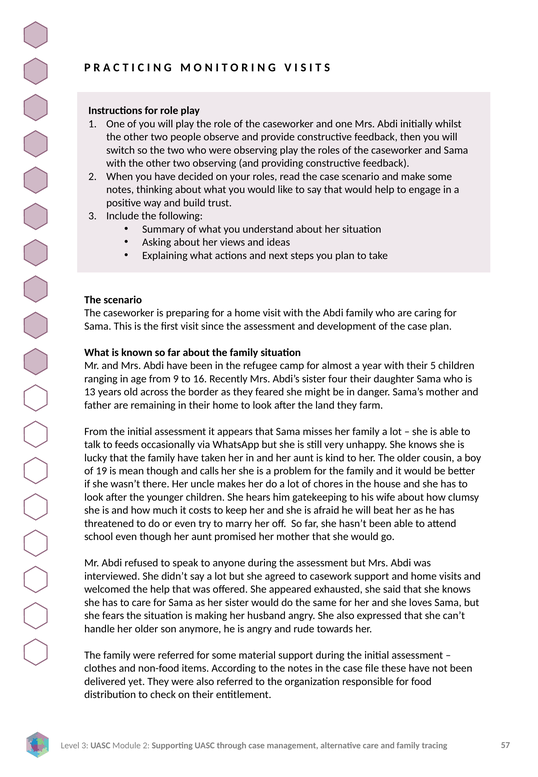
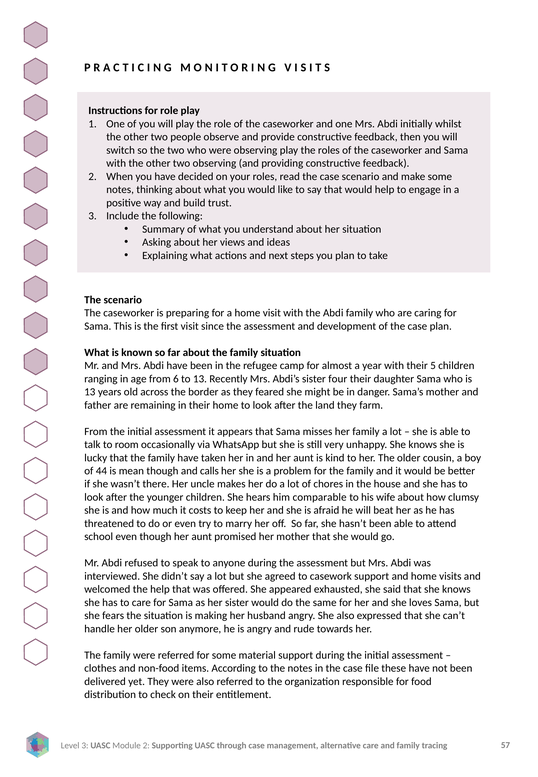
9: 9 -> 6 (176, 379)
to 16: 16 -> 13 (200, 379)
feeds: feeds -> room (127, 445)
19: 19 -> 44 (101, 471)
gatekeeping: gatekeeping -> comparable (320, 497)
